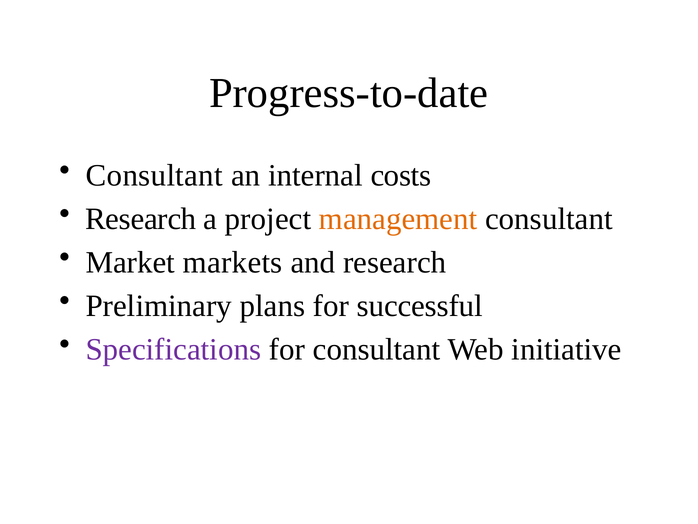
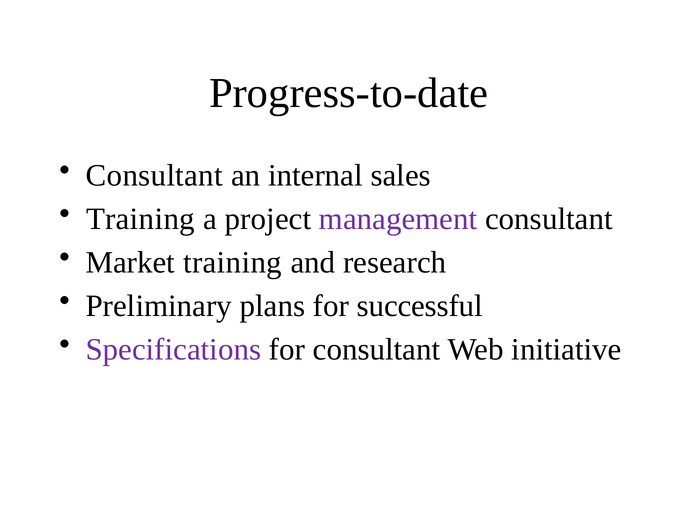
costs: costs -> sales (401, 176)
Research: Research -> Training (140, 219)
management colour: orange -> purple (398, 219)
Market markets: markets -> training (233, 262)
